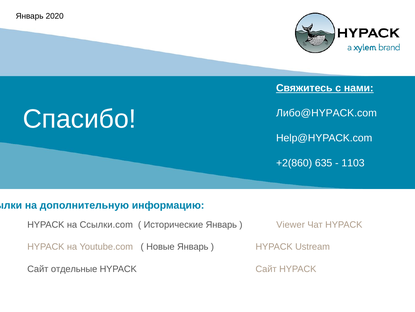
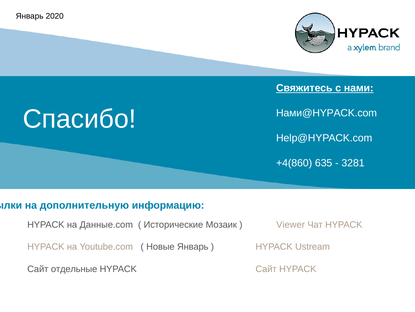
Либо@HYPACK.com: Либо@HYPACK.com -> Нами@HYPACK.com (327, 113)
+2(860: +2(860 -> +4(860 (294, 163)
1103: 1103 -> 3281 (353, 163)
Ссылки.com: Ссылки.com -> Данные.com (106, 224)
Исторические Январь: Январь -> Мозаик (221, 224)
